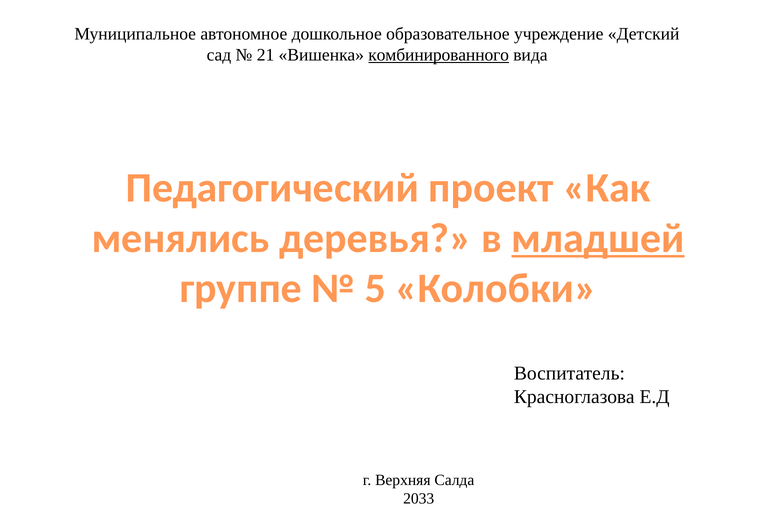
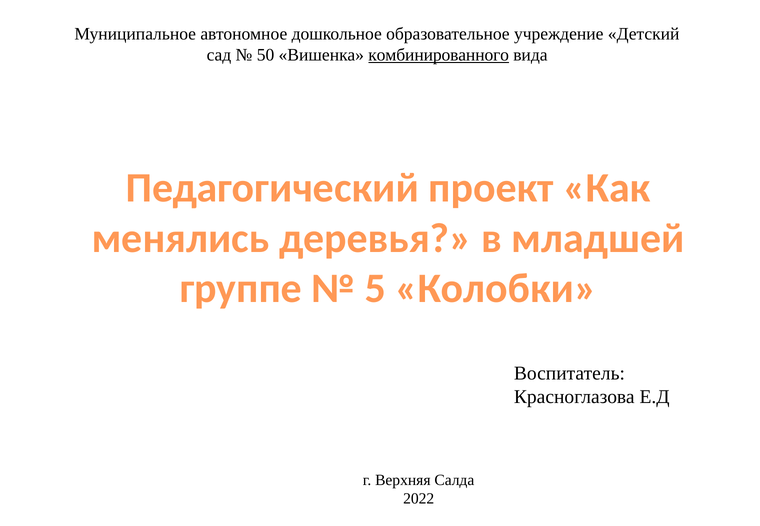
21: 21 -> 50 (266, 55)
младшей underline: present -> none (598, 238)
2033: 2033 -> 2022 (419, 499)
